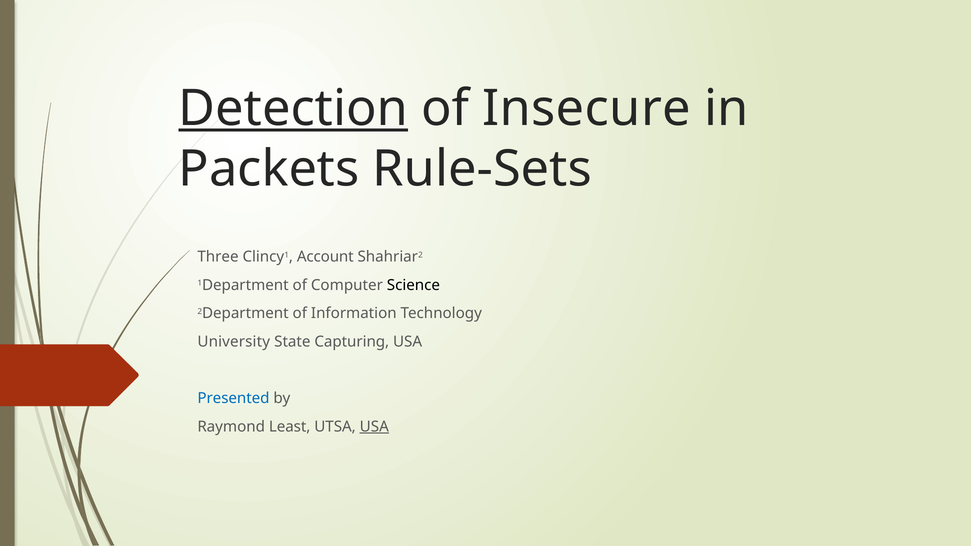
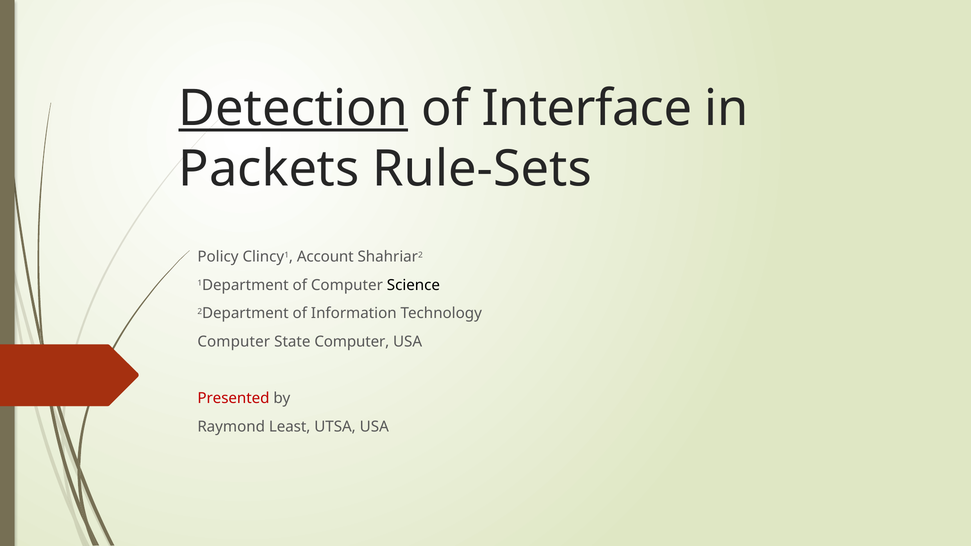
Insecure: Insecure -> Interface (587, 108)
Three: Three -> Policy (218, 257)
University: University -> Computer (234, 342)
State Capturing: Capturing -> Computer (352, 342)
Presented colour: blue -> red (233, 398)
USA underline: present -> none (374, 427)
